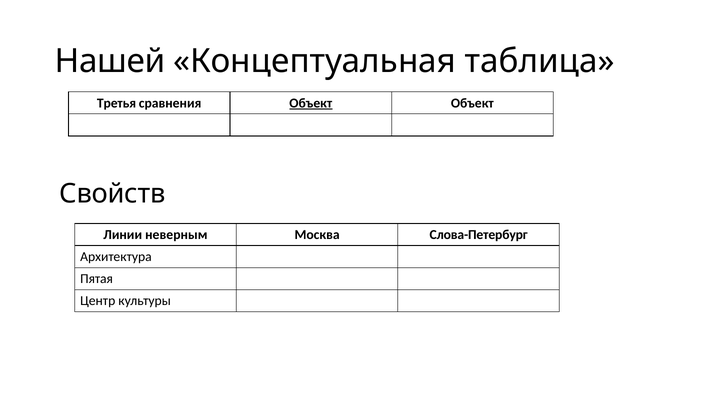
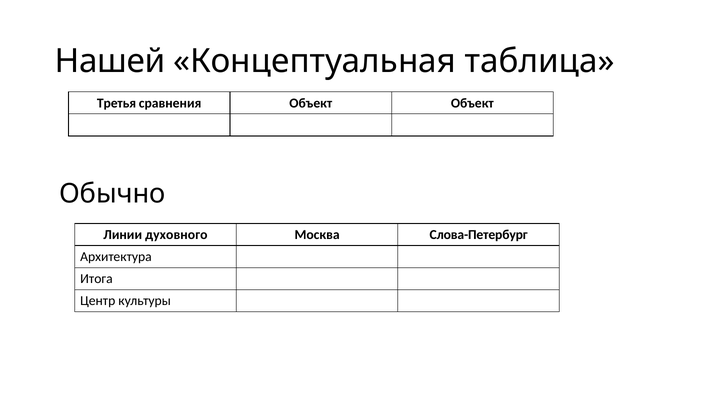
Объект underline: present -> none (311, 103)
Свойств: Свойств -> Обычно (112, 194)
неверным: неверным -> духовного (176, 235)
Пятая: Пятая -> Итога (96, 279)
